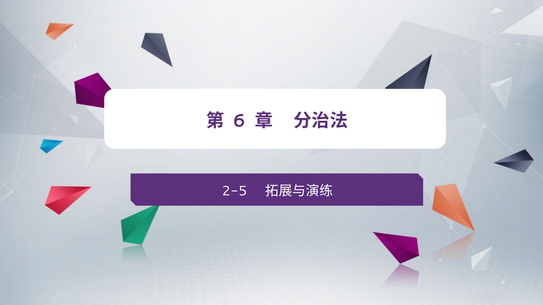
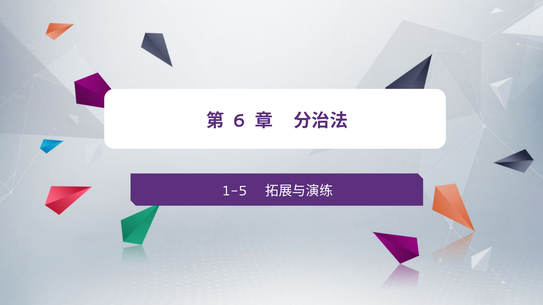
2-5: 2-5 -> 1-5 (234, 191)
